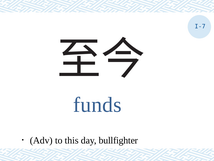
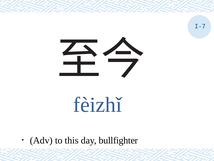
funds: funds -> fèizhǐ (97, 105)
